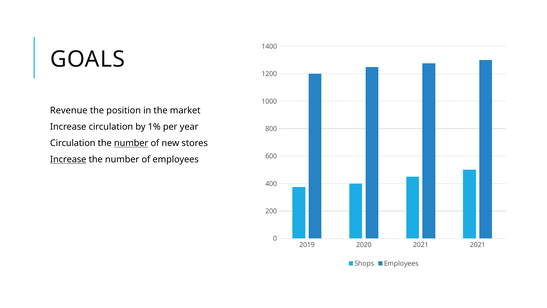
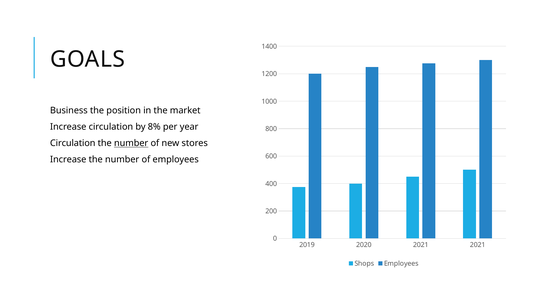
Revenue: Revenue -> Business (69, 110)
1%: 1% -> 8% (154, 127)
Increase underline: present -> none (68, 159)
